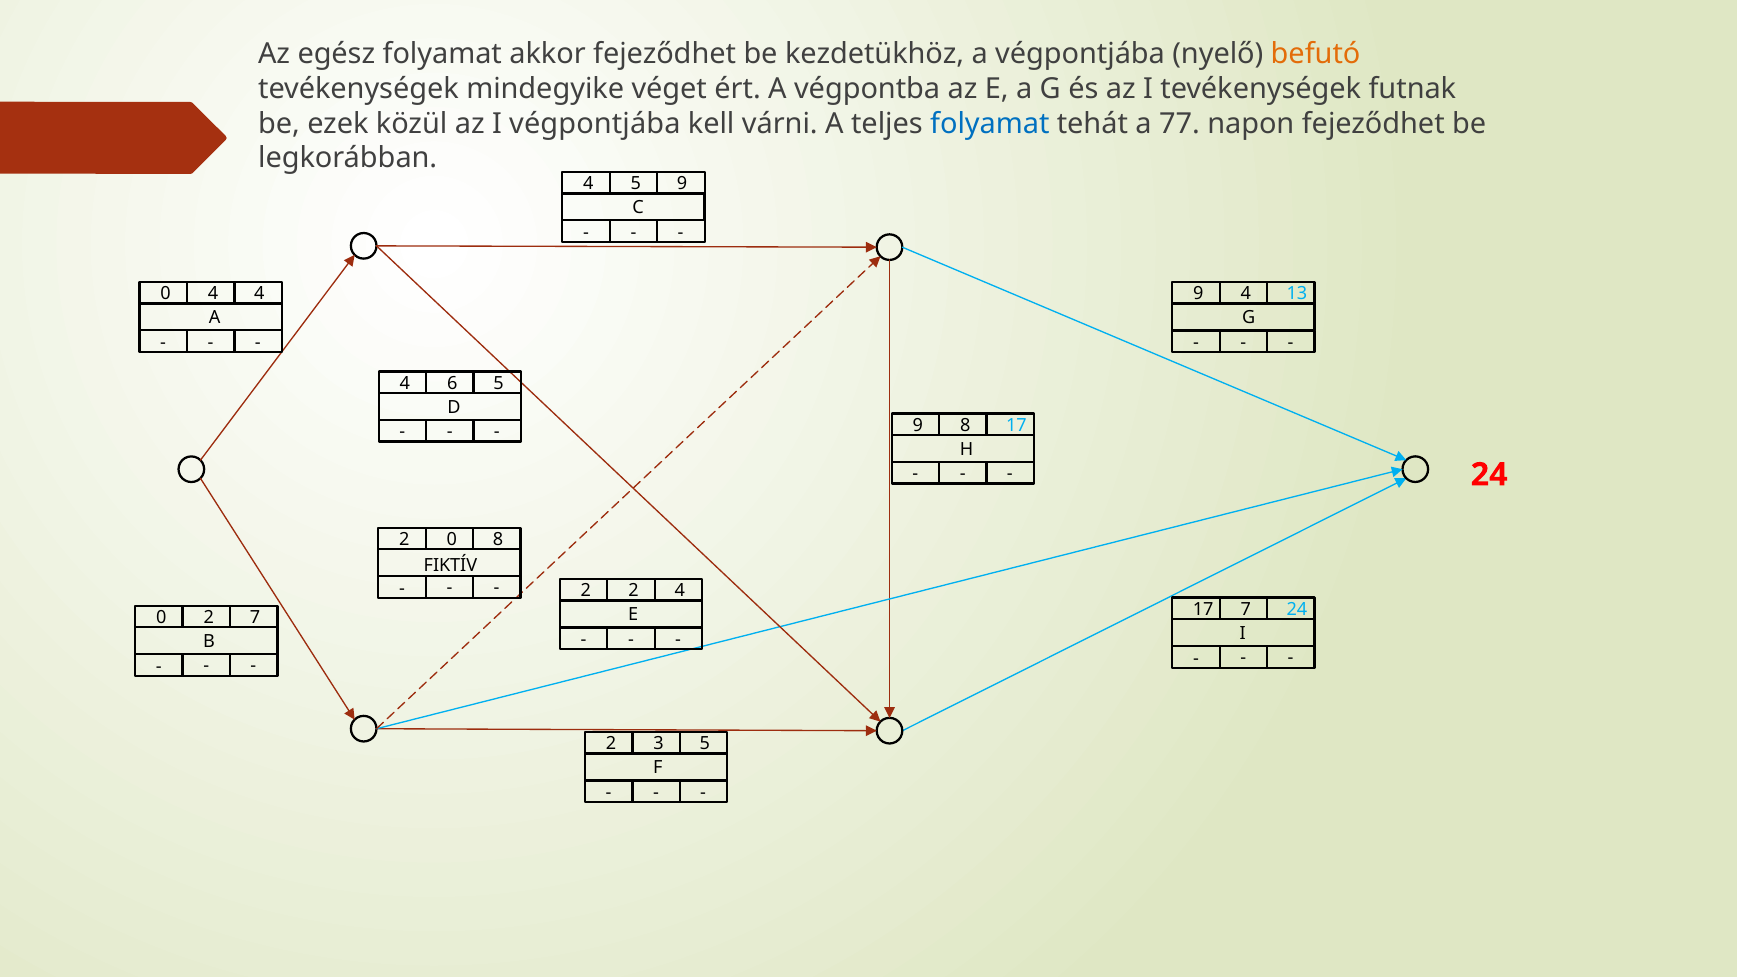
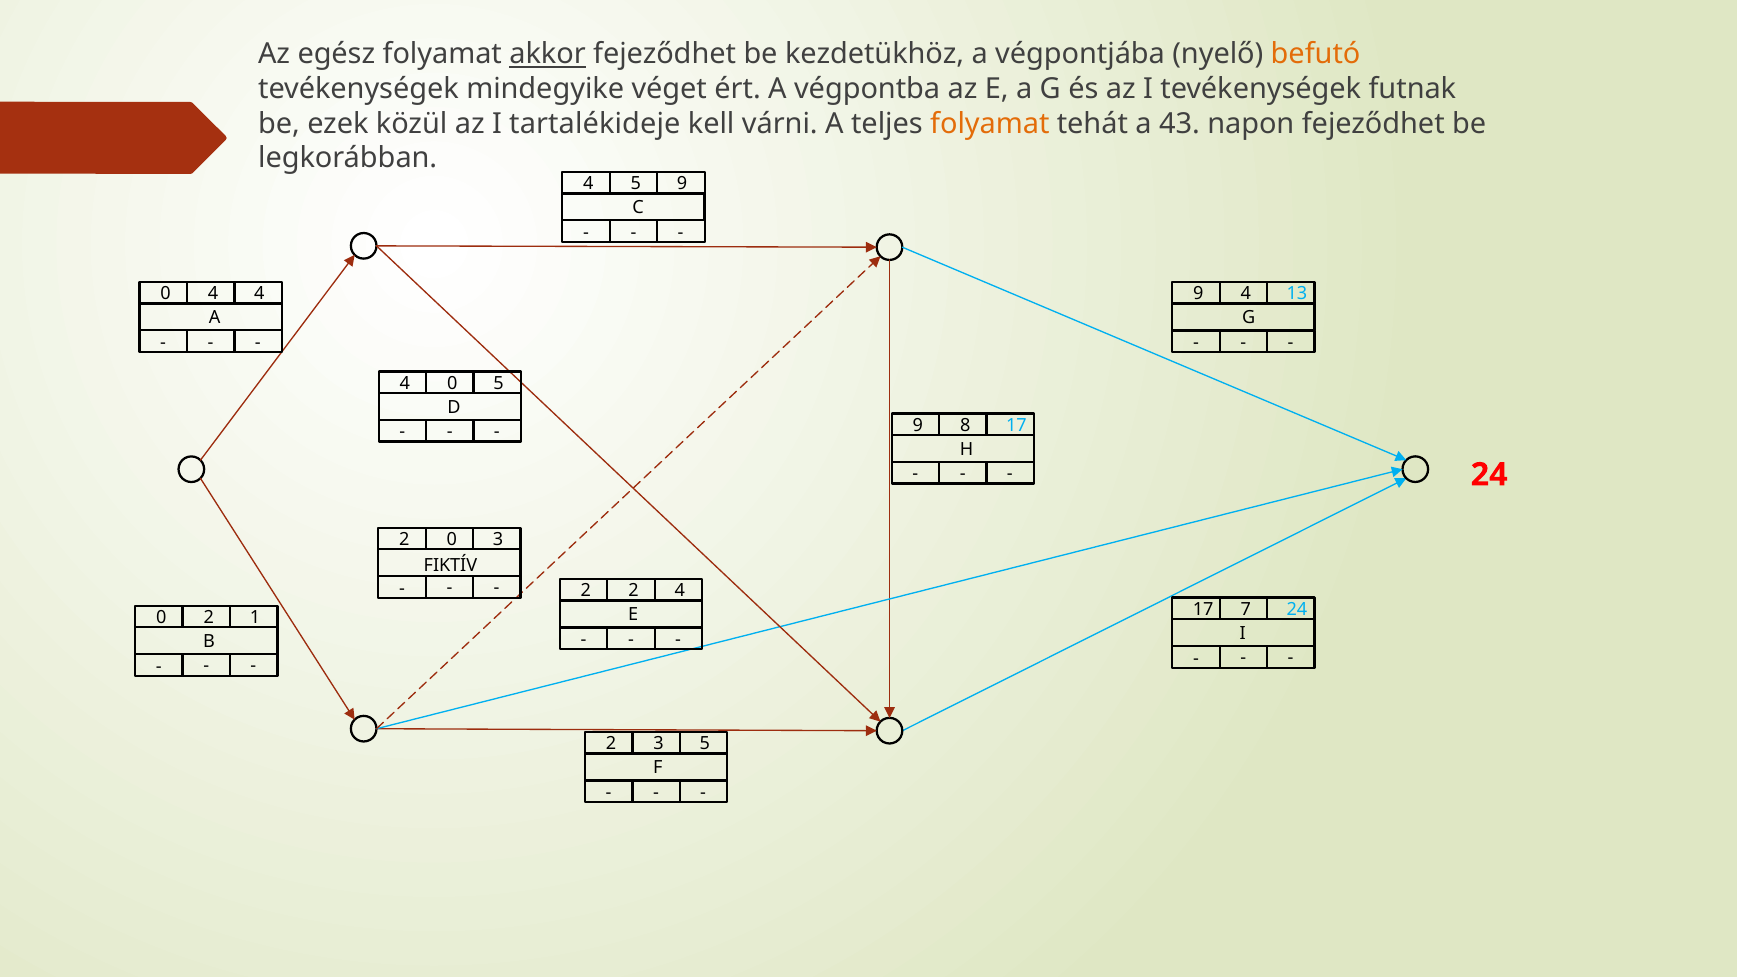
akkor underline: none -> present (548, 54)
I végpontjába: végpontjába -> tartalékideje (595, 124)
folyamat colour: blue -> orange (990, 124)
77: 77 -> 43 (1179, 124)
4 6: 6 -> 0 (452, 383)
0 8: 8 -> 3 (498, 539)
2 7: 7 -> 1 (255, 617)
